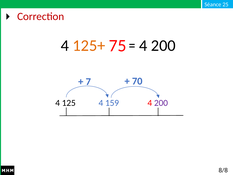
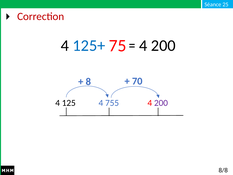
125+ colour: orange -> blue (89, 45)
7: 7 -> 8 (88, 82)
159: 159 -> 755 (112, 103)
